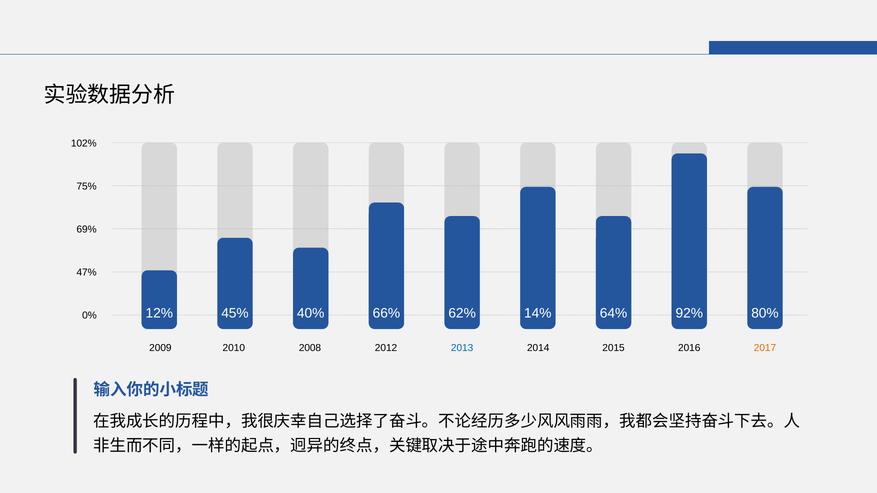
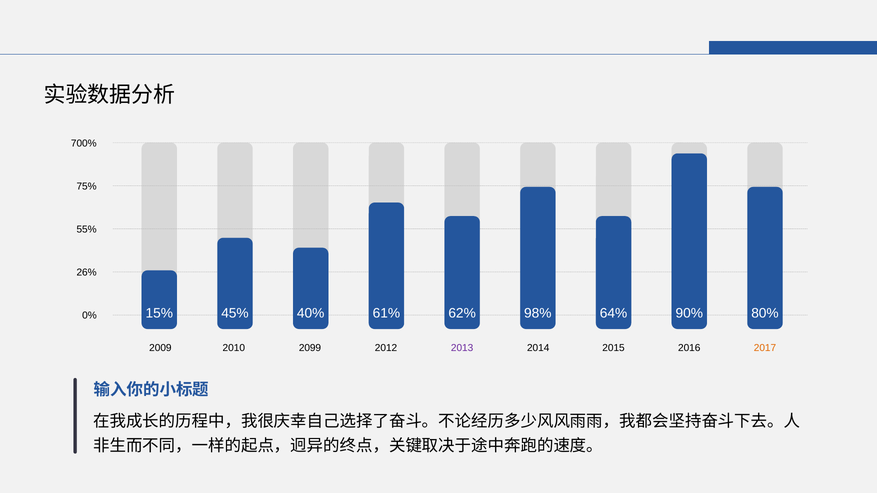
102%: 102% -> 700% (84, 144)
69%: 69% -> 55% (87, 230)
47%: 47% -> 26% (87, 273)
12%: 12% -> 15% (159, 314)
66%: 66% -> 61% (386, 314)
14%: 14% -> 98% (538, 314)
92%: 92% -> 90% (689, 314)
2008: 2008 -> 2099 (310, 348)
2013 colour: blue -> purple (462, 348)
